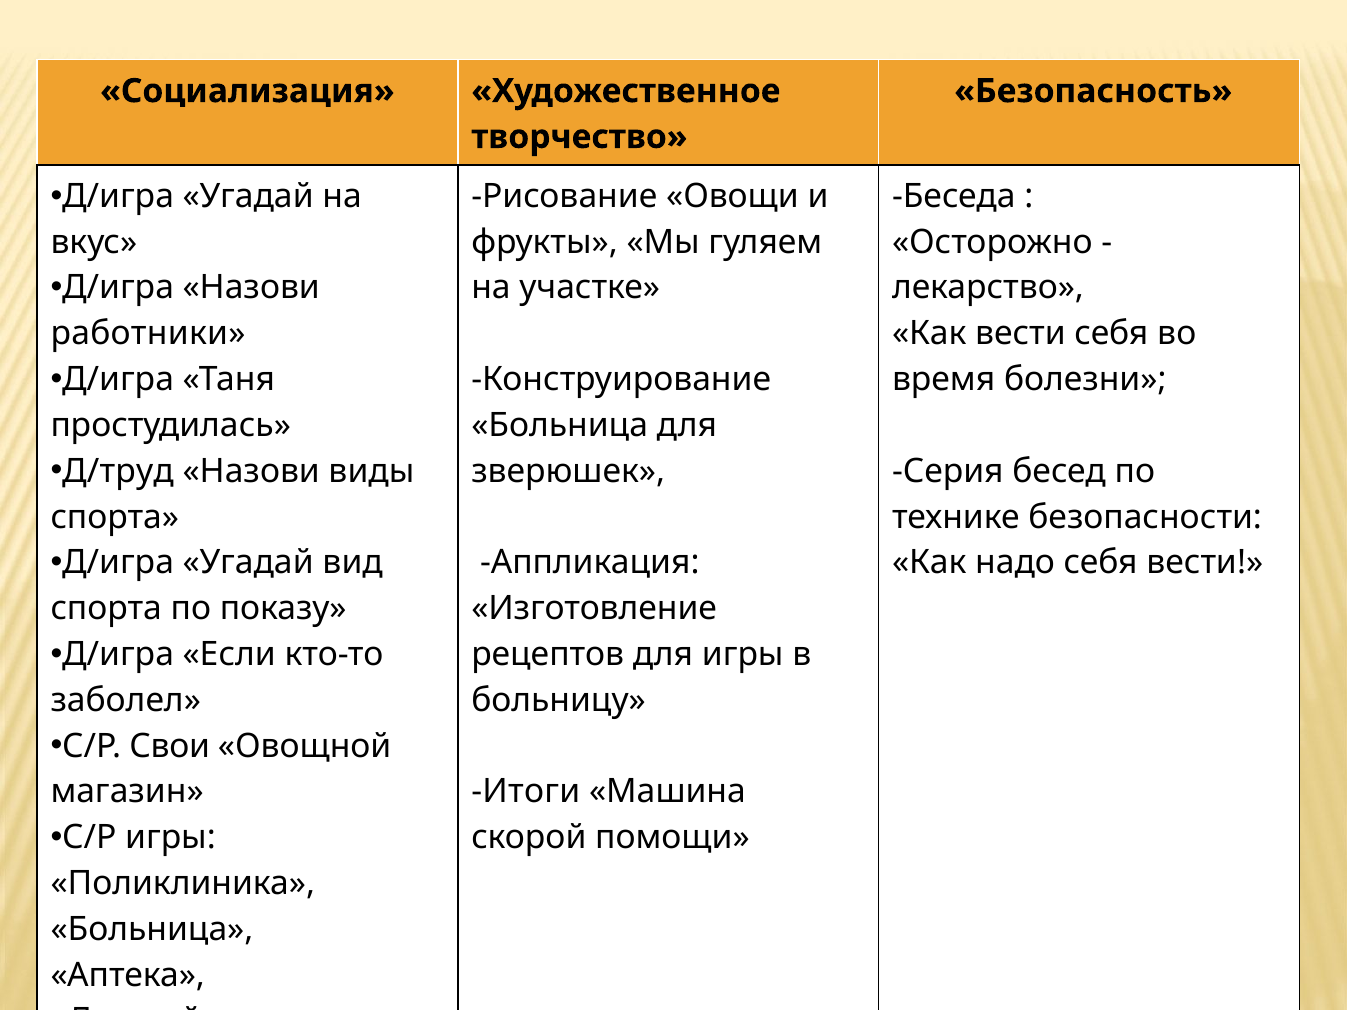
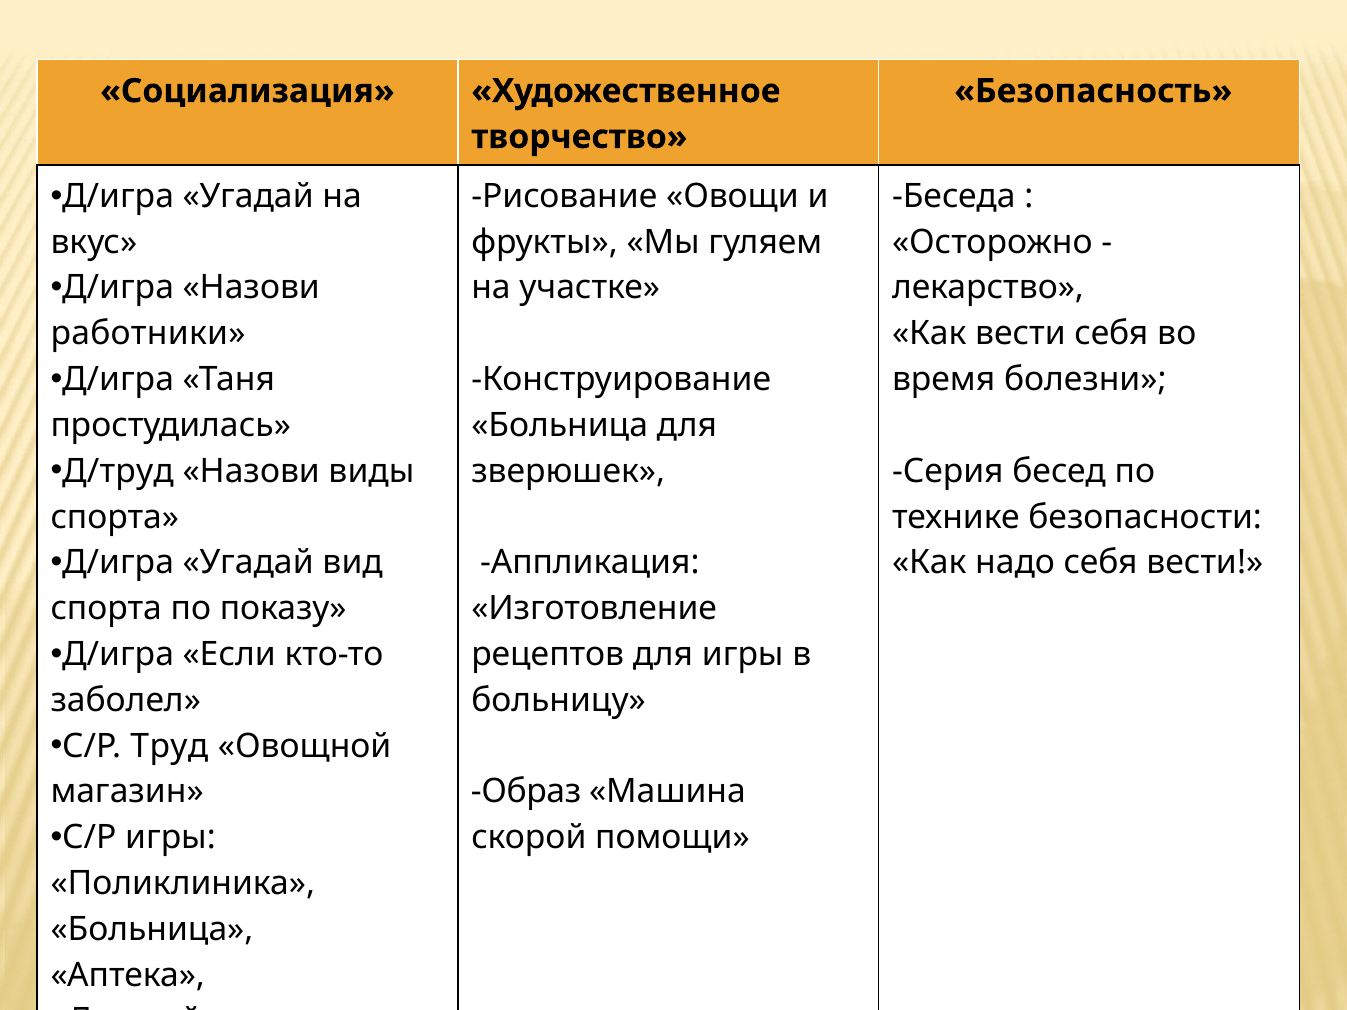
Свои: Свои -> Труд (169, 746)
Итоги: Итоги -> Образ (526, 792)
